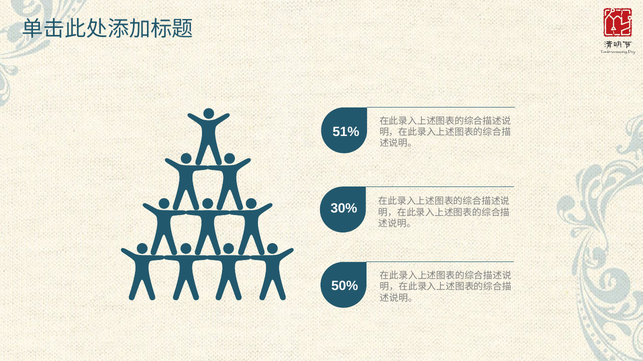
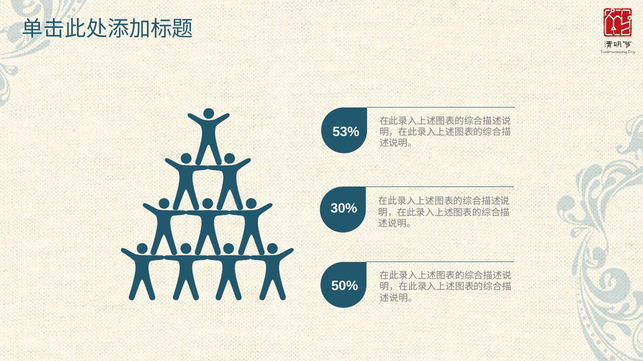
51%: 51% -> 53% (346, 132)
